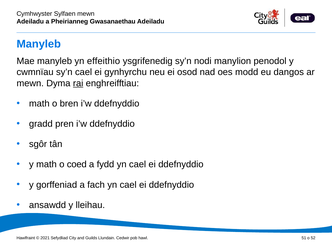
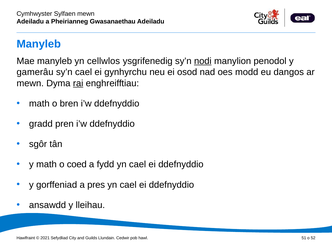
effeithio: effeithio -> cellwlos (104, 61)
nodi underline: none -> present (203, 61)
cwmnïau: cwmnïau -> gamerâu (35, 72)
fach: fach -> pres (96, 185)
